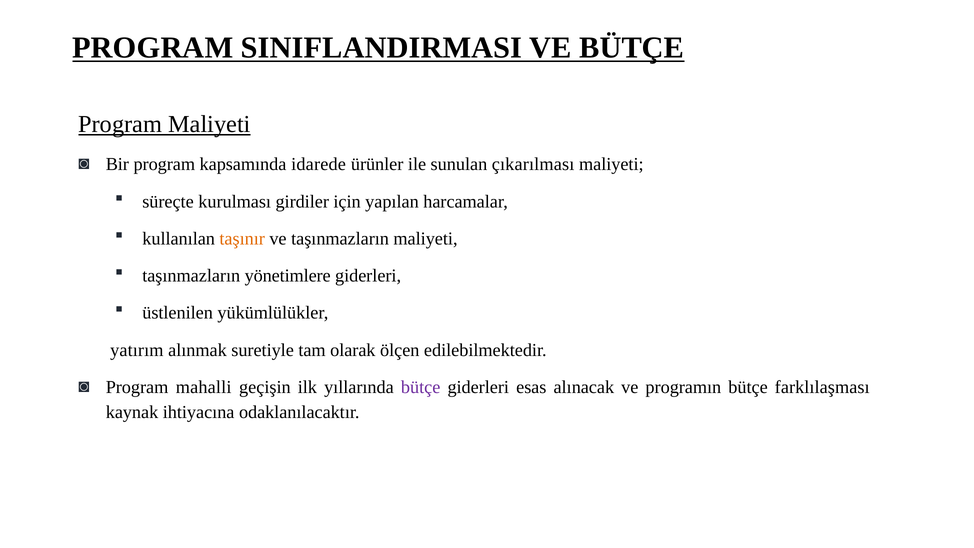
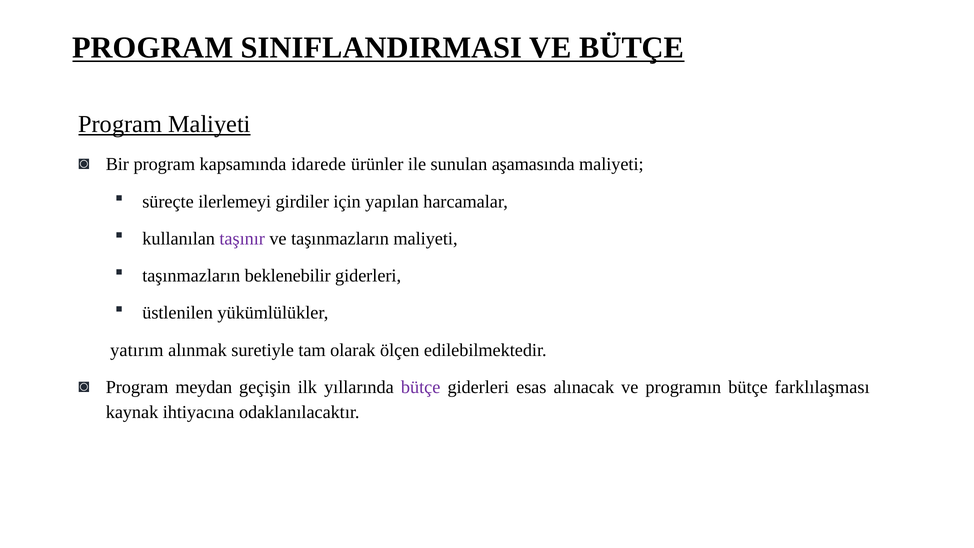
çıkarılması: çıkarılması -> aşamasında (533, 164)
kurulması: kurulması -> ilerlemeyi (235, 202)
taşınır colour: orange -> purple (242, 239)
yönetimlere: yönetimlere -> beklenebilir (288, 276)
mahalli: mahalli -> meydan (204, 387)
